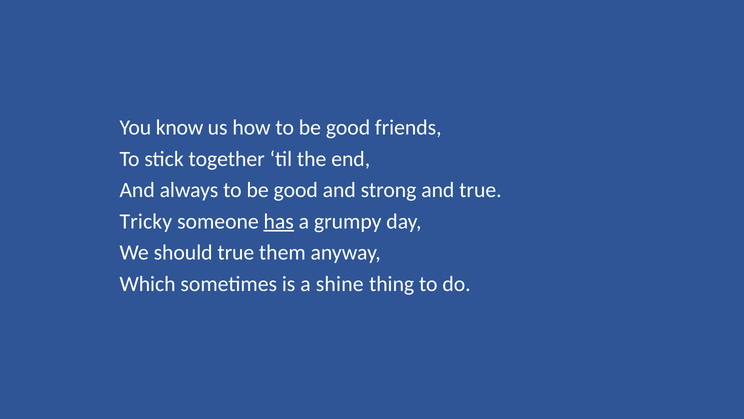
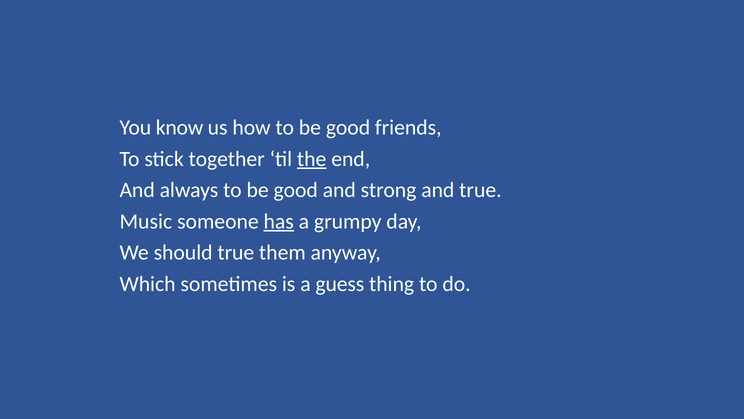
the underline: none -> present (312, 159)
Tricky: Tricky -> Music (146, 221)
shine: shine -> guess (340, 284)
